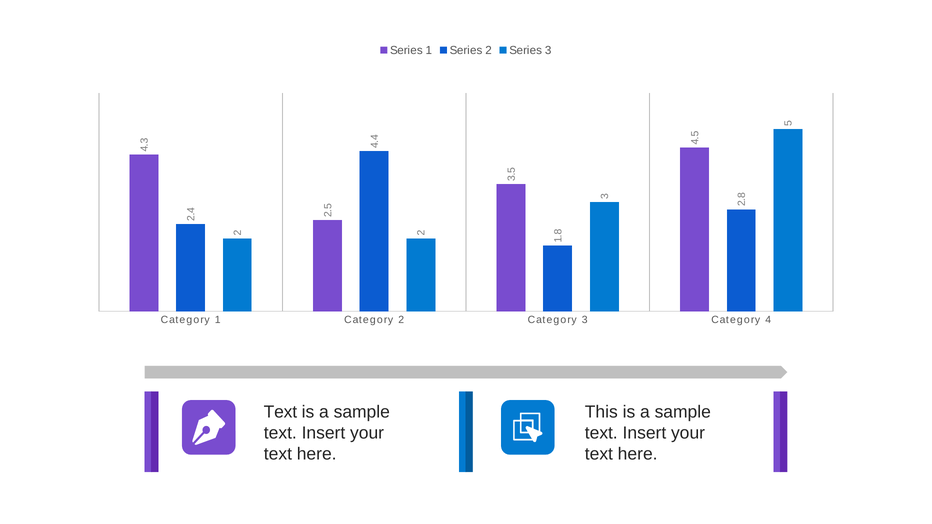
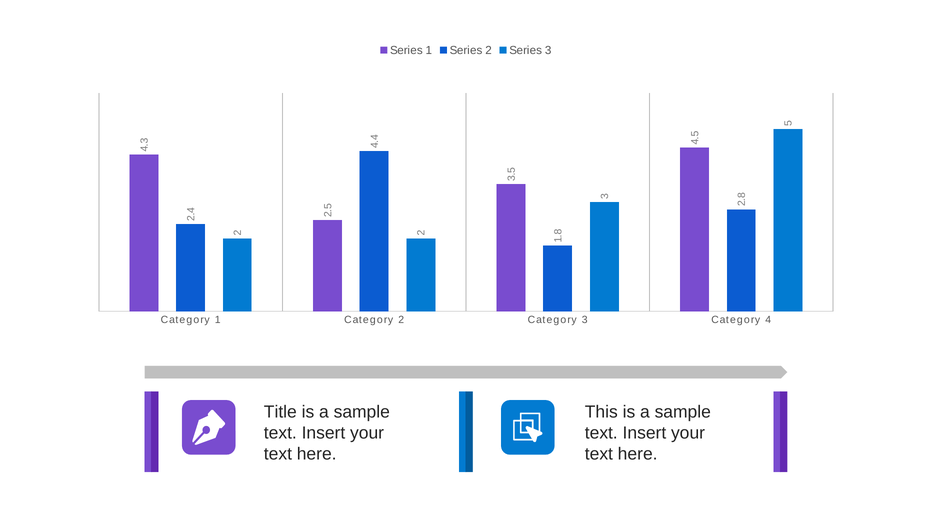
Text: Text -> Title (280, 412)
